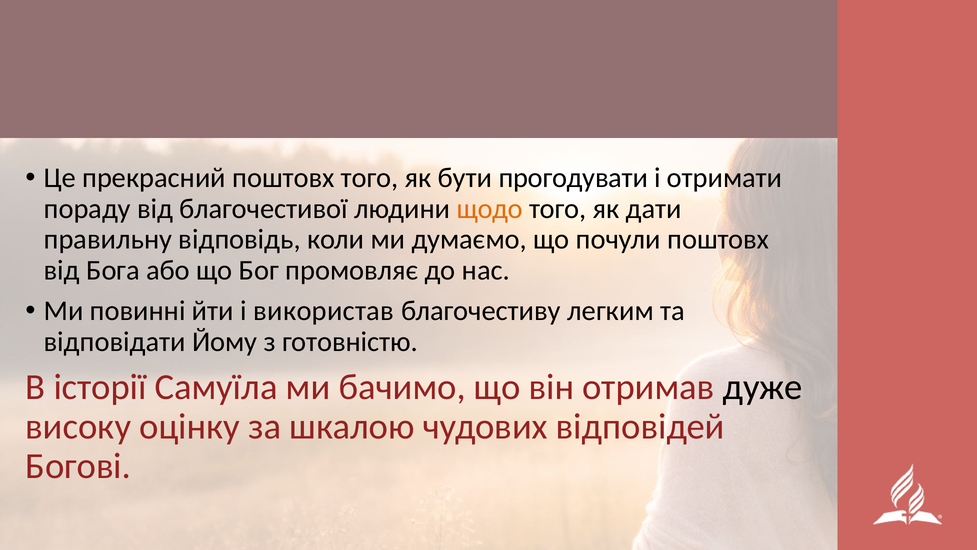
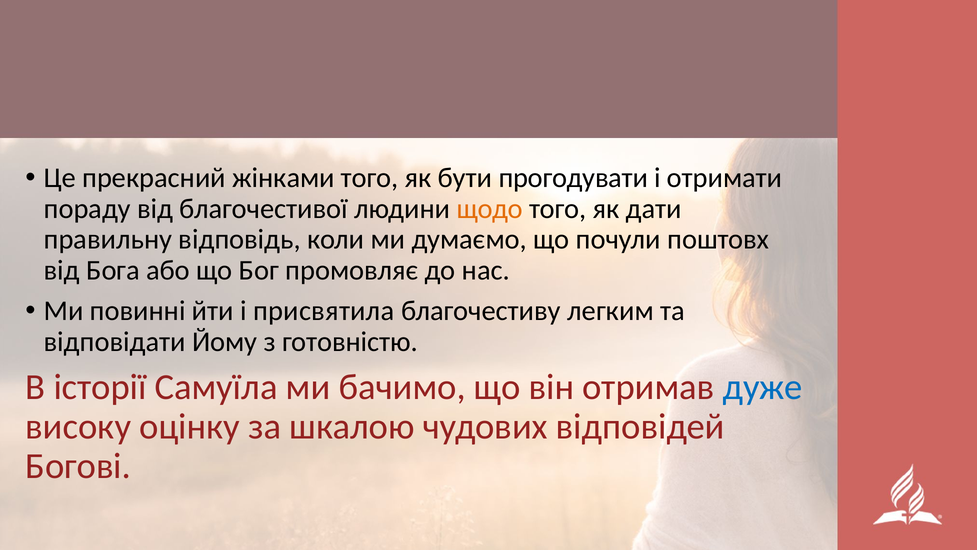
прекрасний поштовх: поштовх -> жінками (283, 178)
використав: використав -> присвятила (324, 311)
дуже colour: black -> blue (763, 387)
